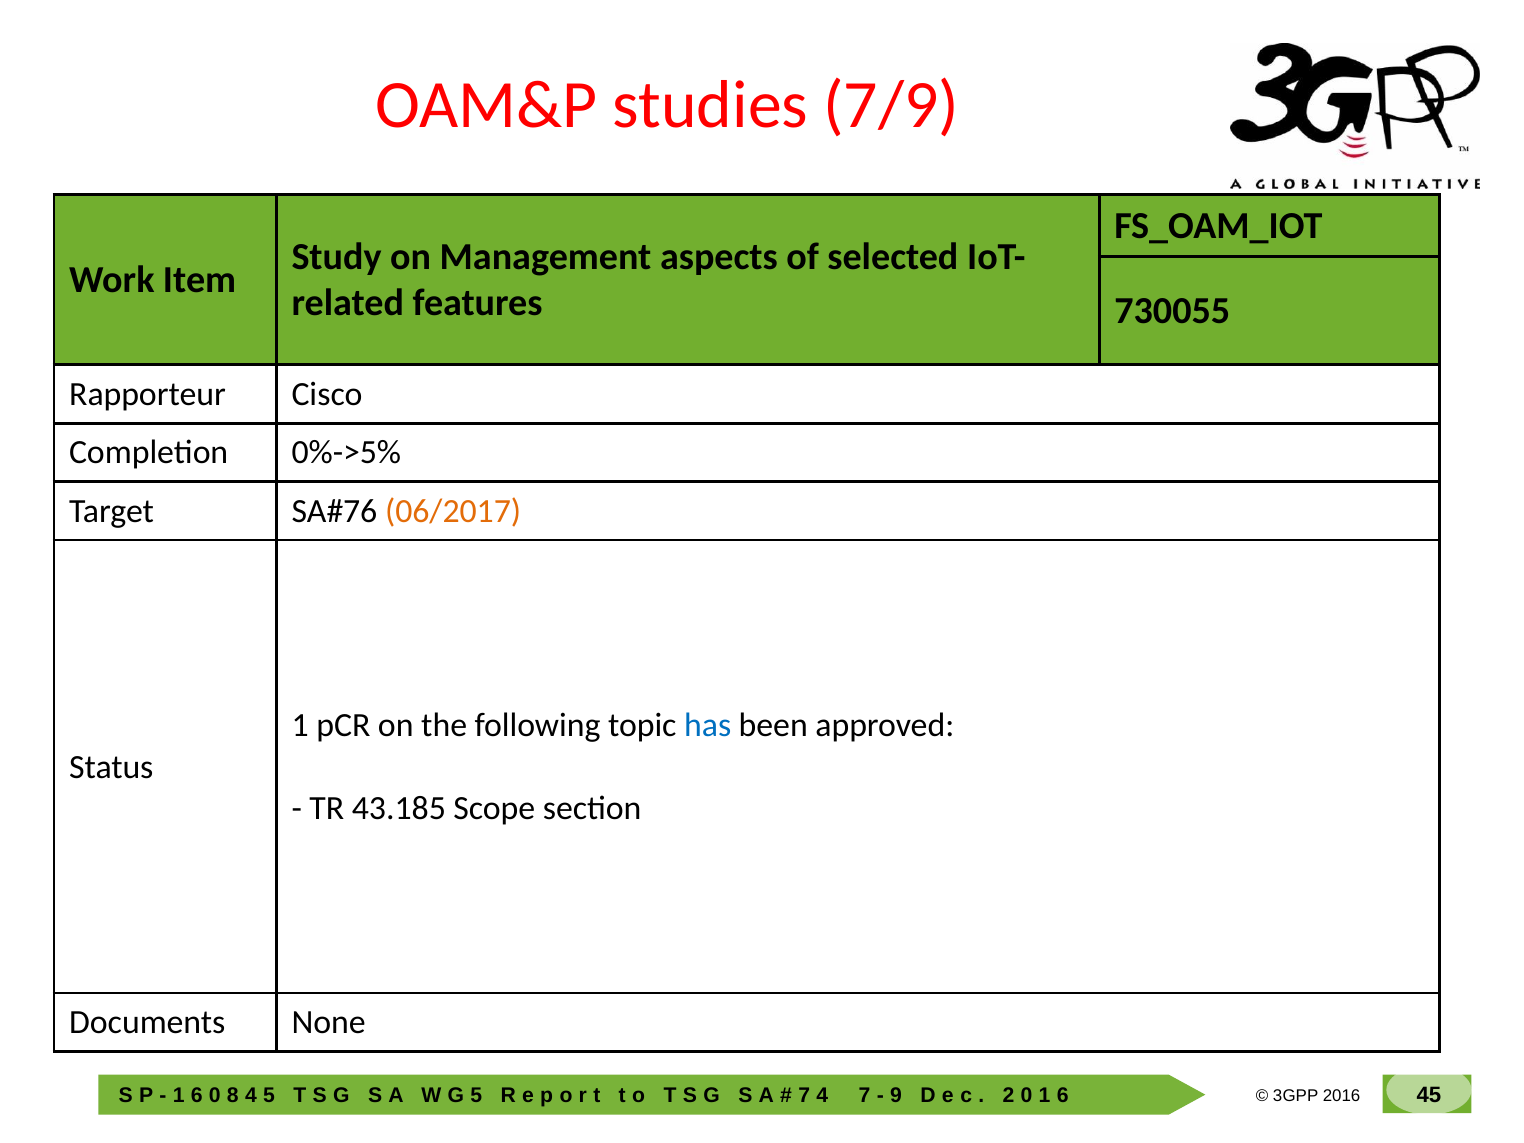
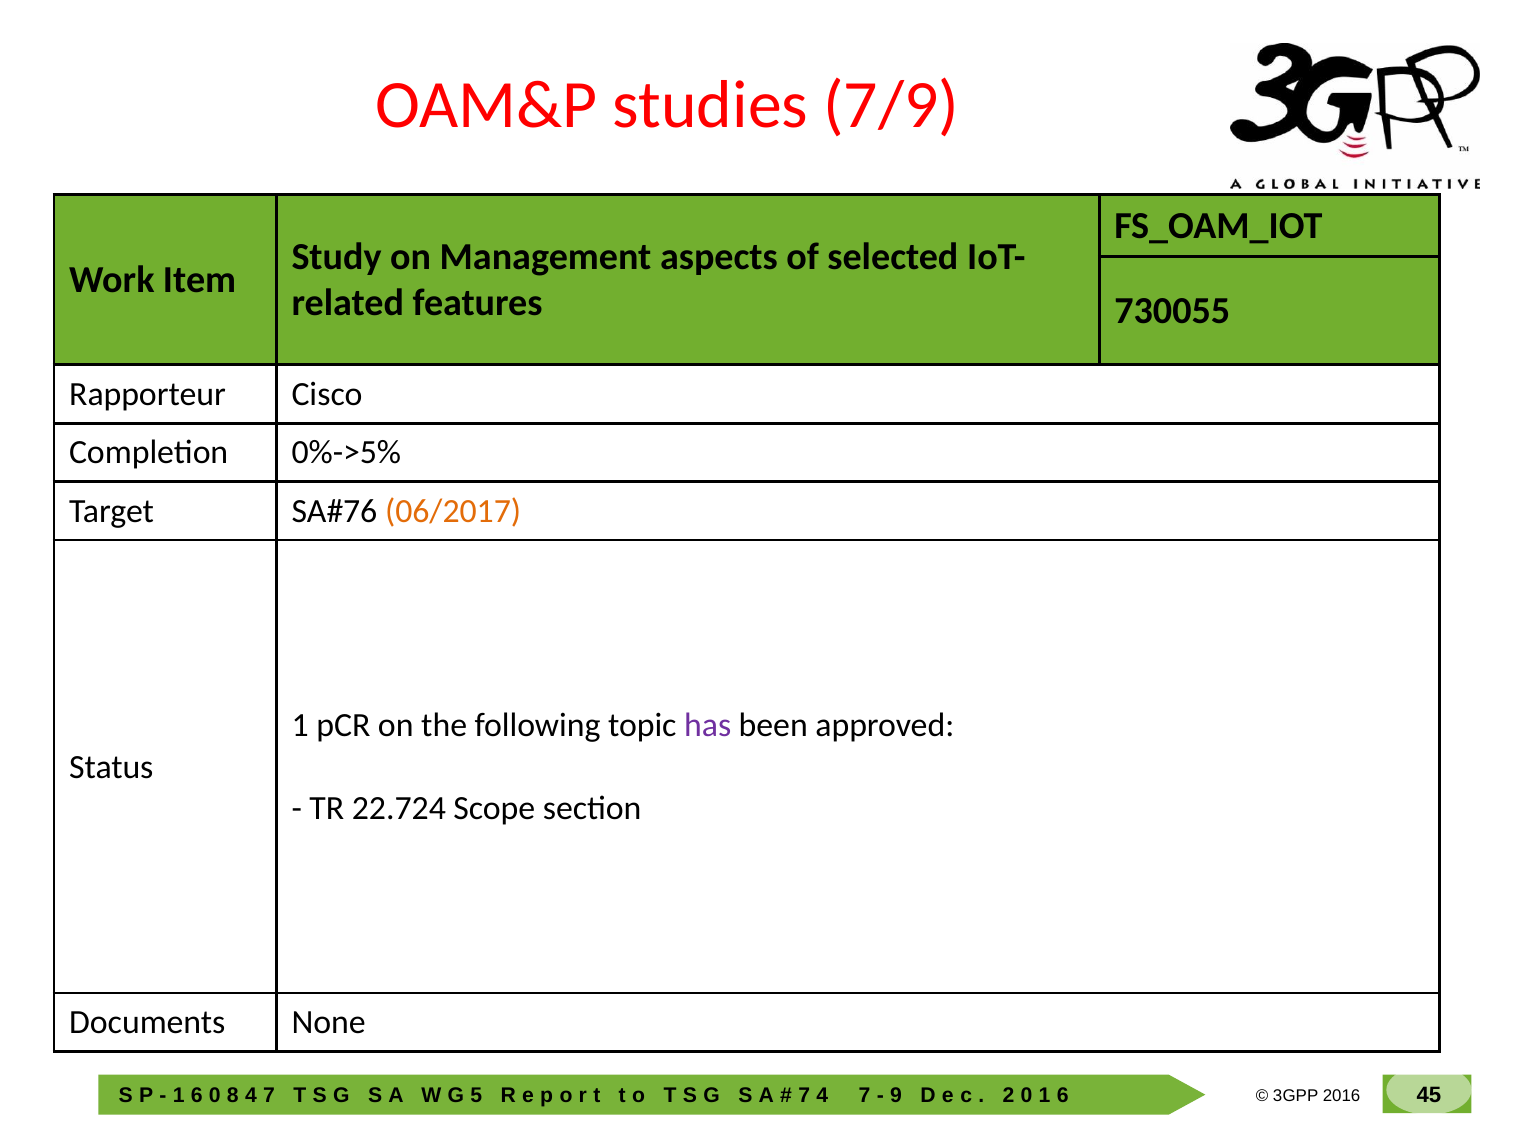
has colour: blue -> purple (708, 726)
43.185: 43.185 -> 22.724 (399, 808)
5: 5 -> 7 (269, 1095)
